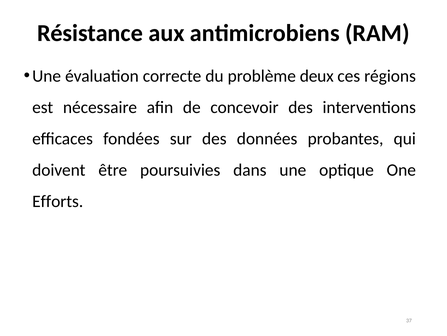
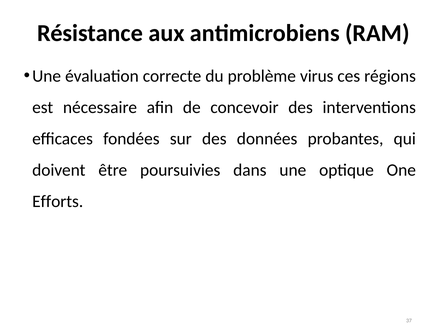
deux: deux -> virus (317, 76)
